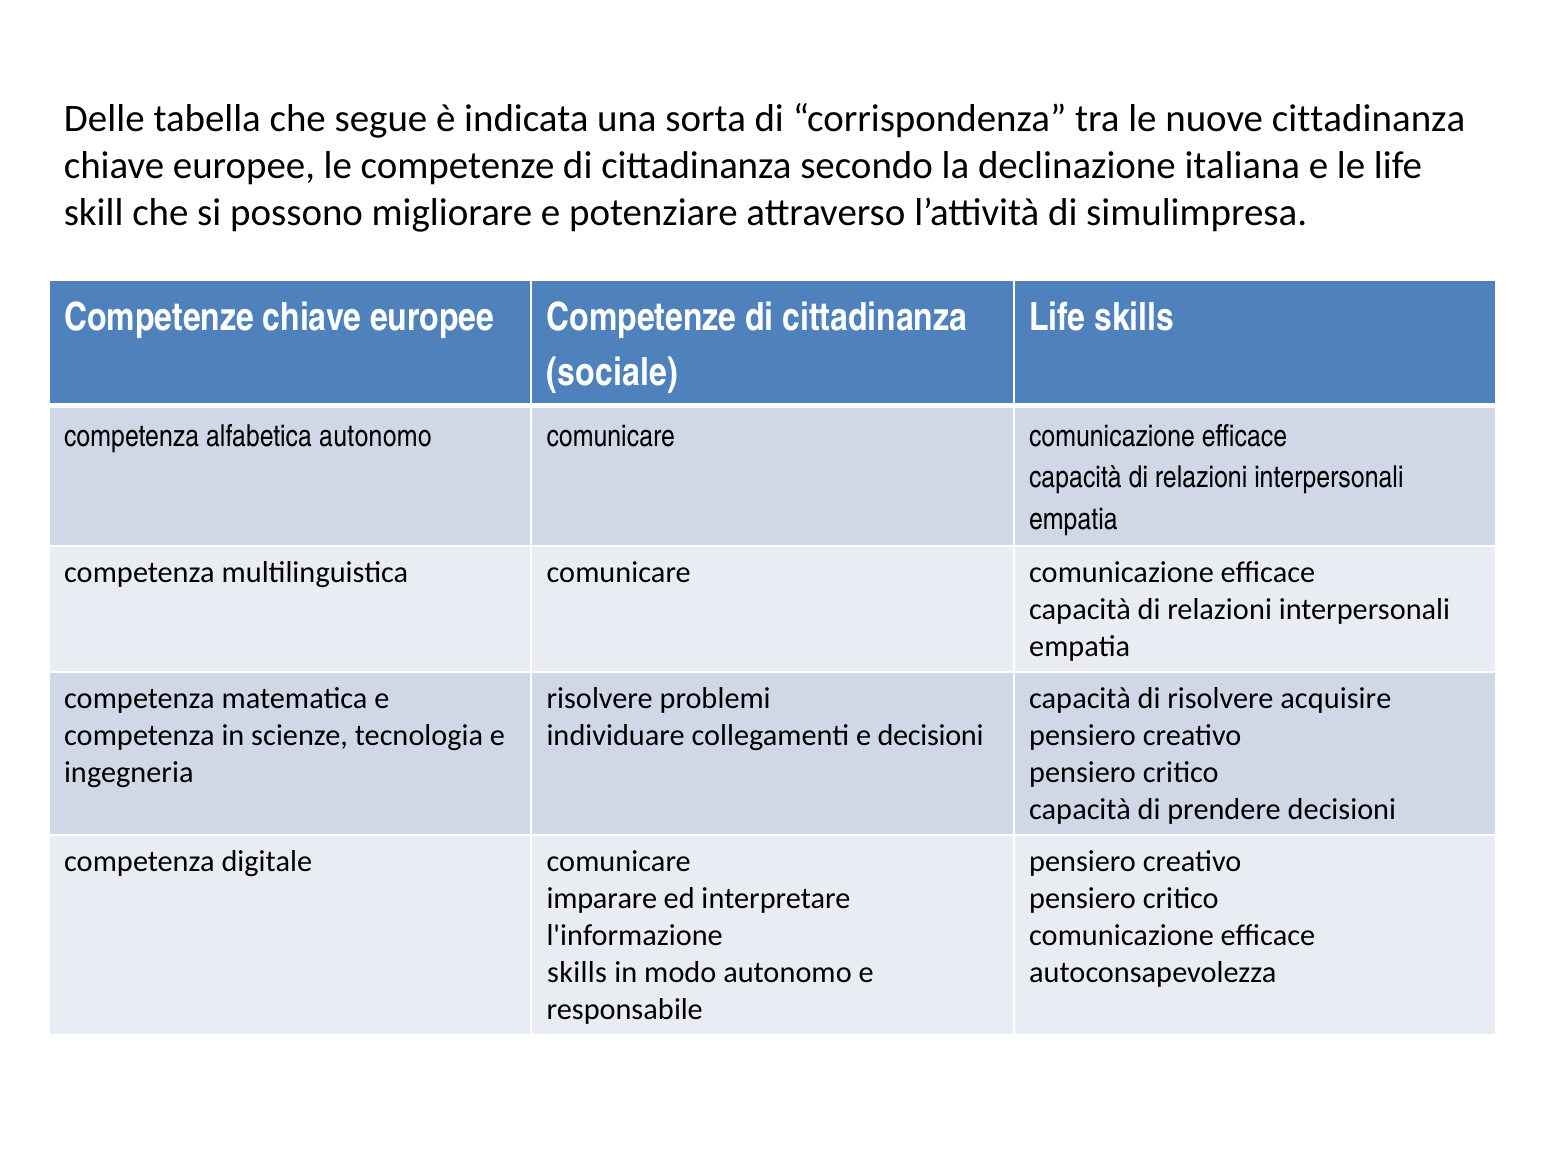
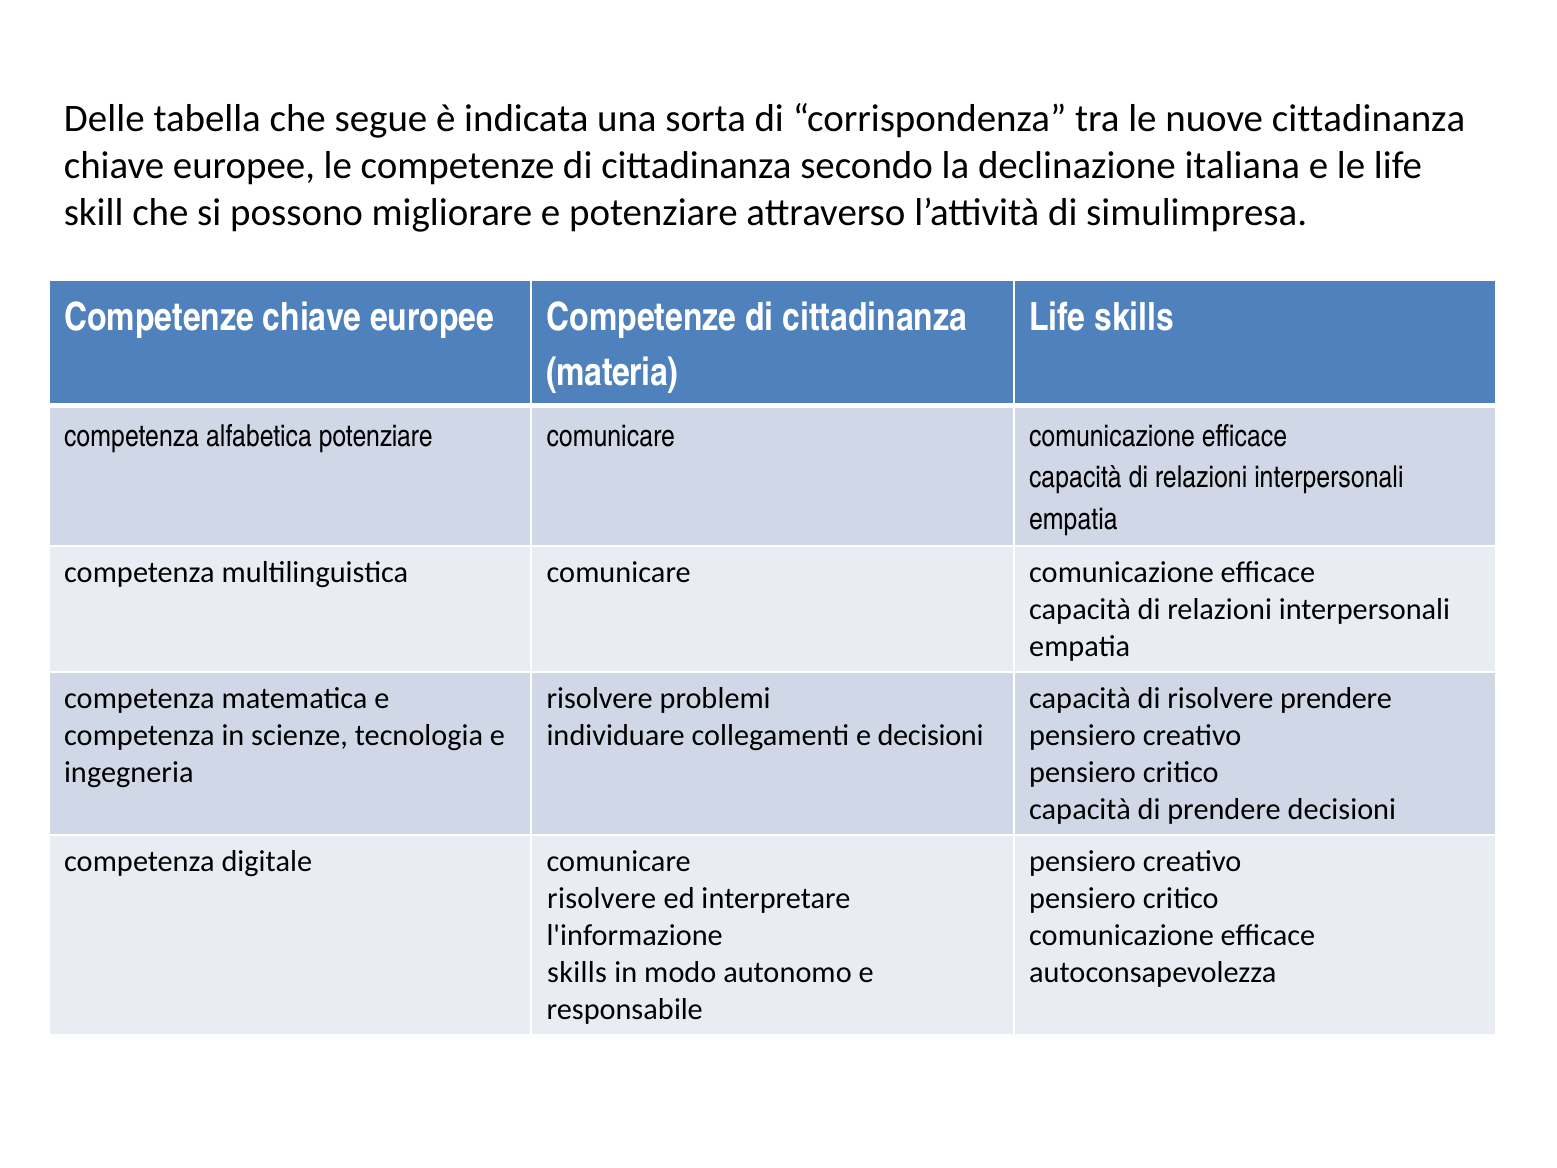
sociale: sociale -> materia (613, 373)
alfabetica autonomo: autonomo -> potenziare (376, 436)
risolvere acquisire: acquisire -> prendere (1336, 699)
imparare: imparare -> risolvere (602, 898)
